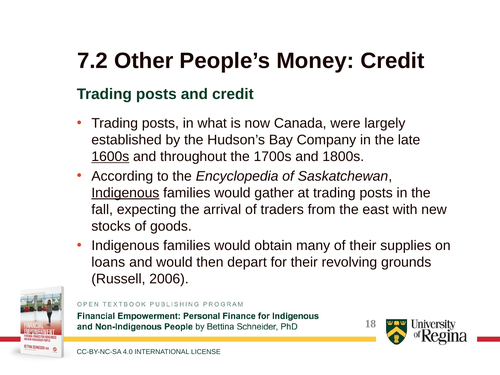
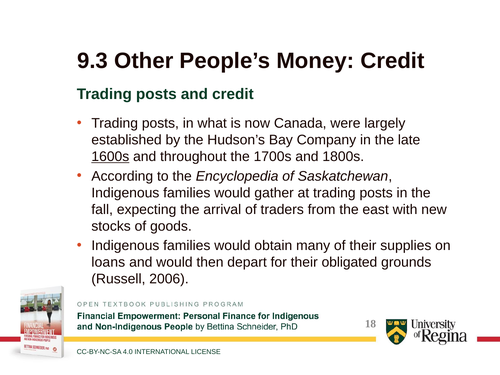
7.2: 7.2 -> 9.3 (93, 61)
Indigenous underline: present -> none (125, 193)
revolving: revolving -> obligated (349, 262)
